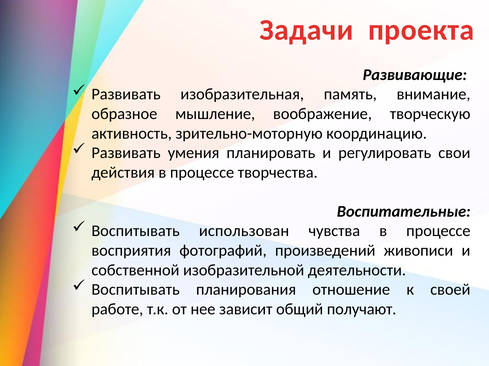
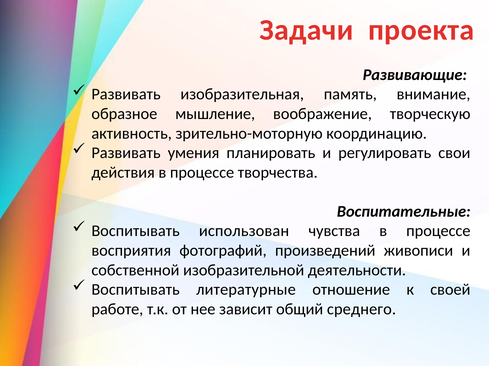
планирования: планирования -> литературные (246, 290)
получают: получают -> среднего (362, 310)
